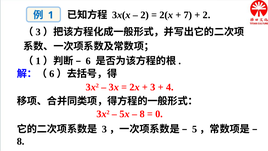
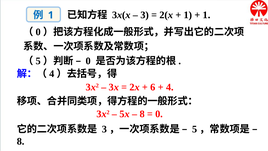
2: 2 -> 3 (145, 15)
7: 7 -> 1 (188, 15)
2: 2 -> 1 (207, 15)
3: 3 -> 0 (38, 32)
1: 1 -> 5 (38, 61)
6: 6 -> 0 (88, 61)
6: 6 -> 4 (52, 74)
3: 3 -> 6 (153, 87)
